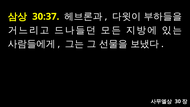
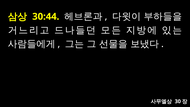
30:37: 30:37 -> 30:44 (46, 17)
